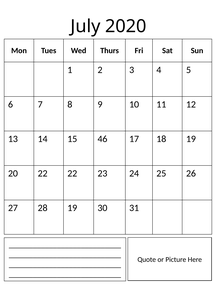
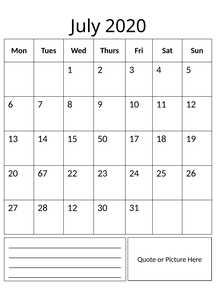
46: 46 -> 50 (102, 139)
20 22: 22 -> 67 (43, 174)
28 19: 19 -> 12 (72, 208)
